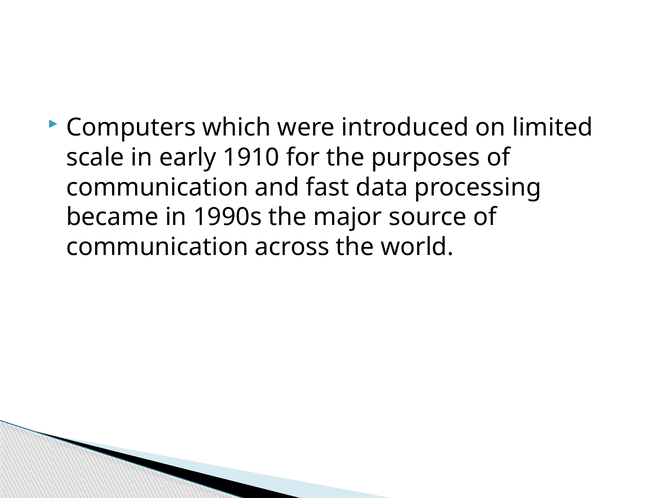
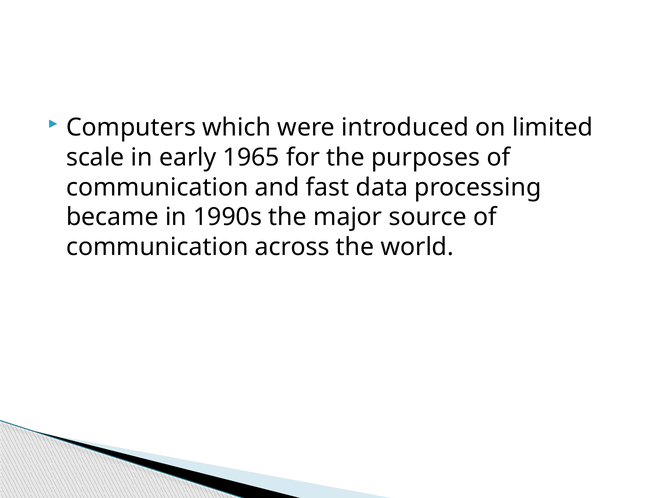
1910: 1910 -> 1965 (251, 157)
